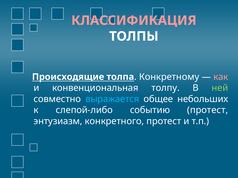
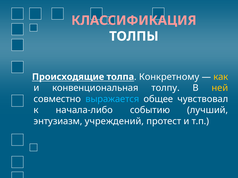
как colour: pink -> yellow (221, 77)
ней colour: light green -> yellow (220, 88)
небольших: небольших -> чувствовал (203, 99)
слепой-либо: слепой-либо -> начала-либо (84, 110)
событию протест: протест -> лучший (208, 110)
конкретного: конкретного -> учреждений (114, 122)
